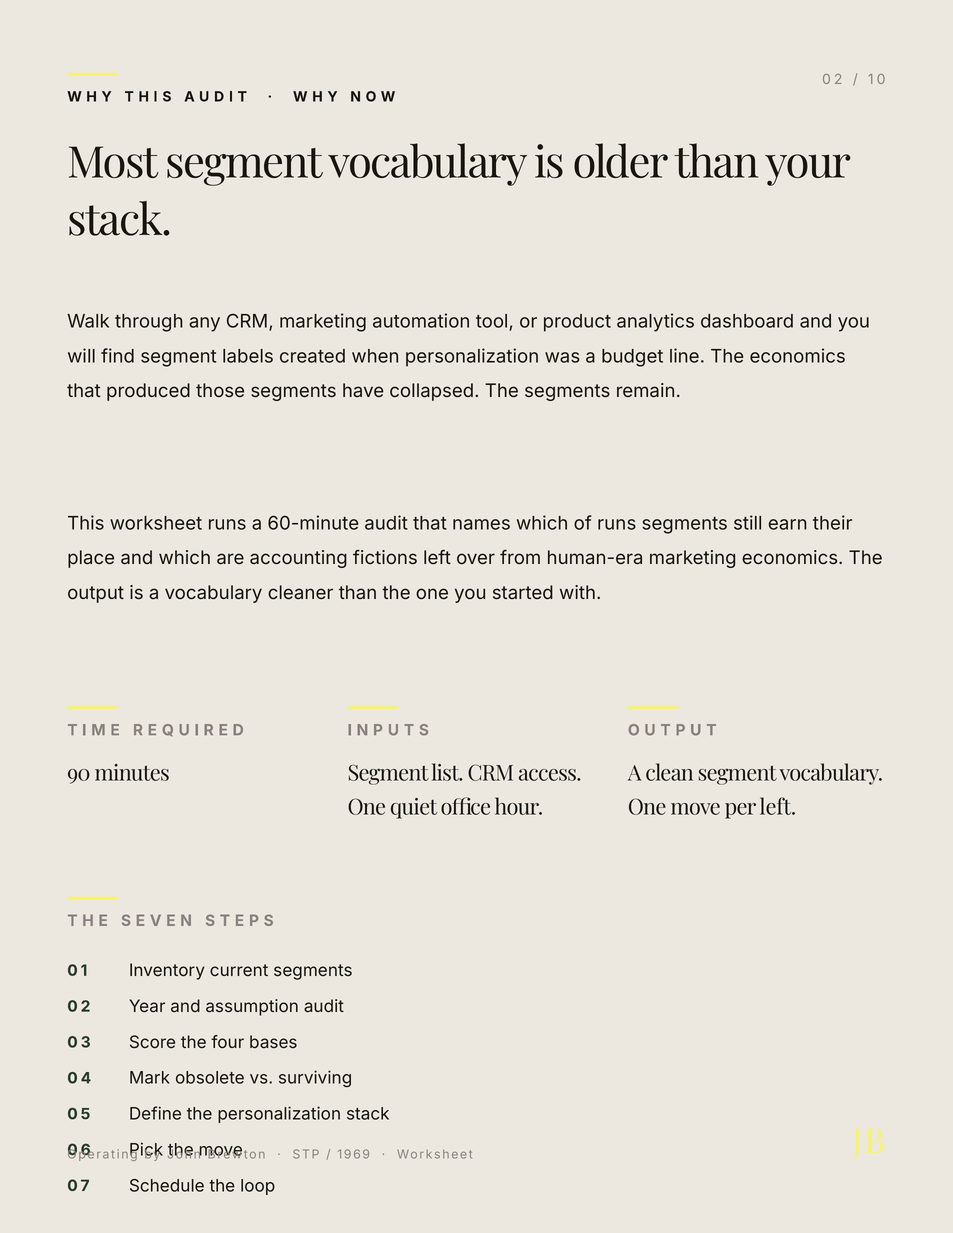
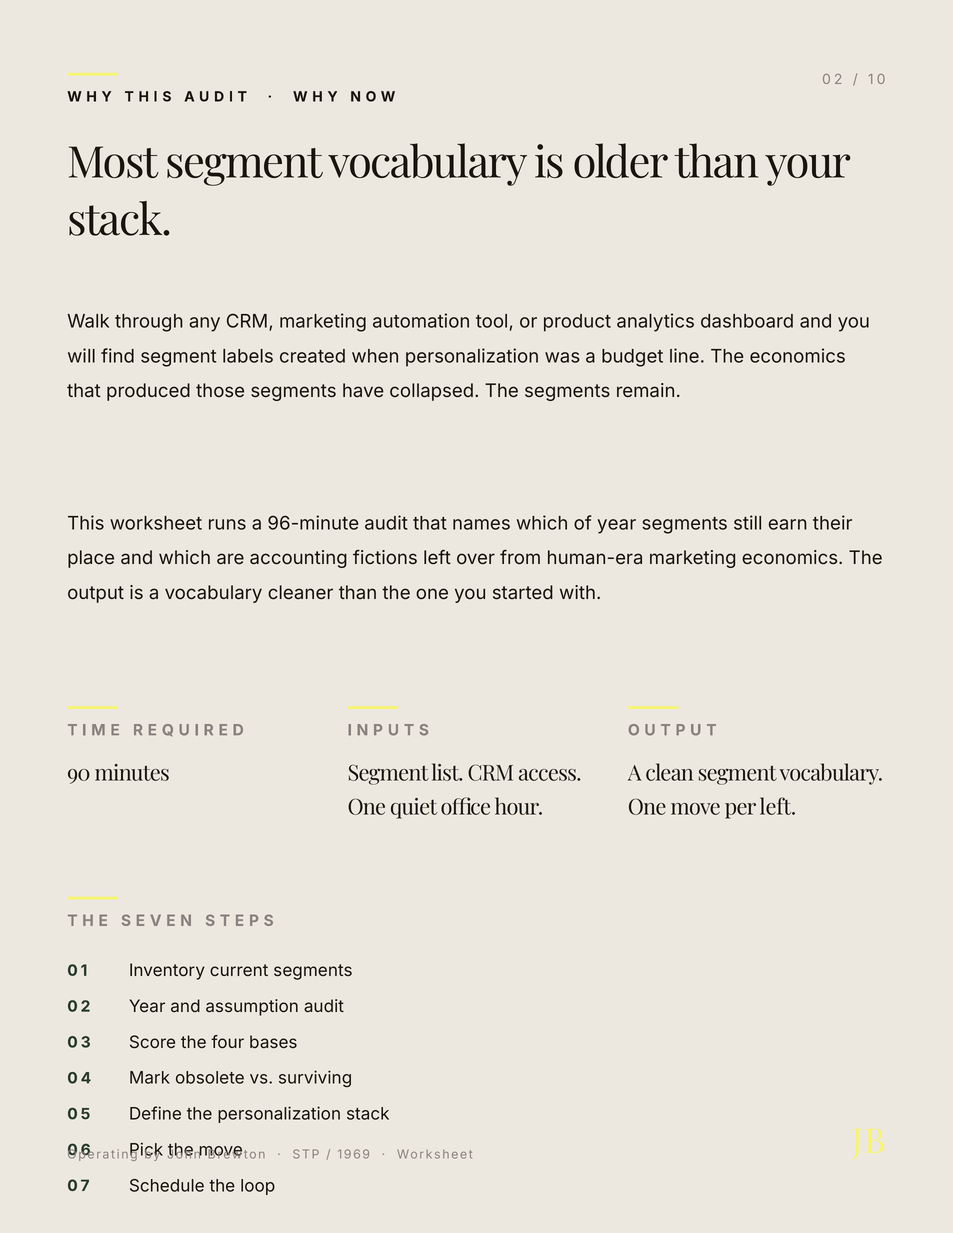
60-minute: 60-minute -> 96-minute (313, 524)
of runs: runs -> year (617, 524)
